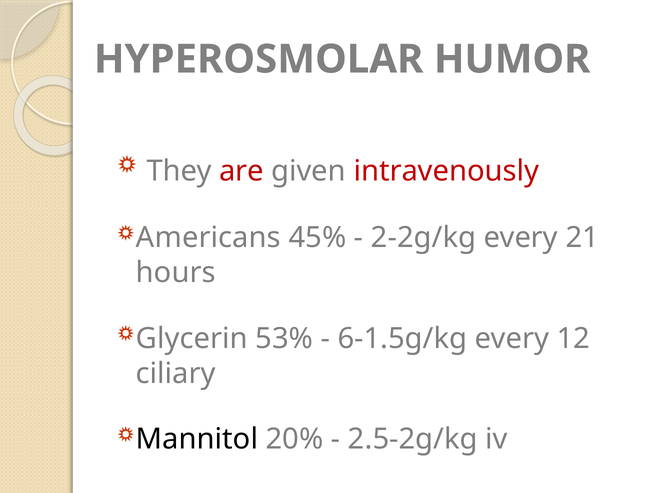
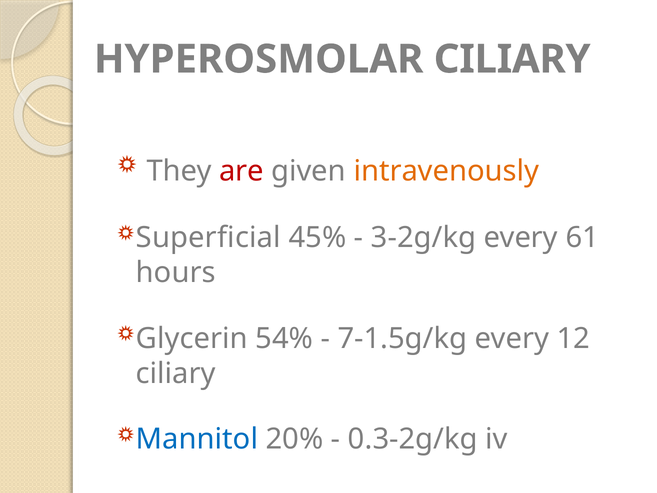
HYPEROSMOLAR HUMOR: HUMOR -> CILIARY (512, 59)
intravenously colour: red -> orange (446, 171)
Americans: Americans -> Superficial (208, 237)
2-2g/kg: 2-2g/kg -> 3-2g/kg (424, 237)
21: 21 -> 61 (582, 237)
53%: 53% -> 54% (284, 338)
6-1.5g/kg: 6-1.5g/kg -> 7-1.5g/kg (402, 338)
Mannitol colour: black -> blue (197, 439)
2.5-2g/kg: 2.5-2g/kg -> 0.3-2g/kg (413, 439)
